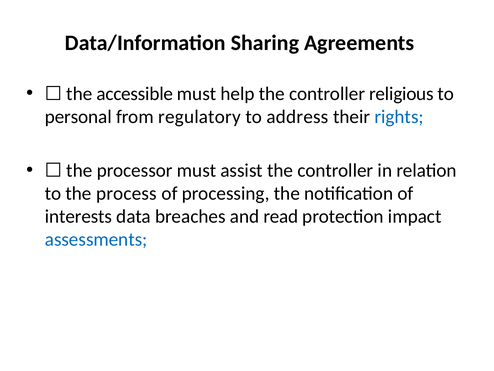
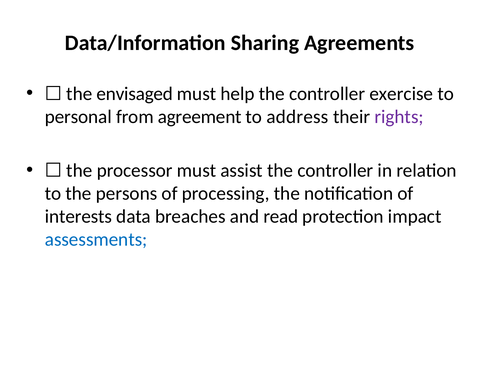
accessible: accessible -> envisaged (135, 94)
religious: religious -> exercise (401, 94)
regulatory: regulatory -> agreement (200, 117)
rights colour: blue -> purple (399, 117)
process: process -> persons (127, 193)
